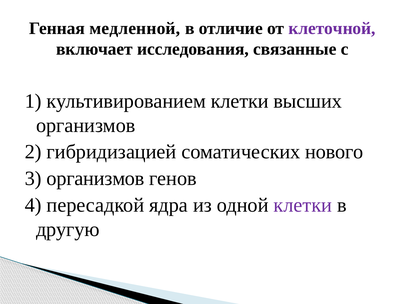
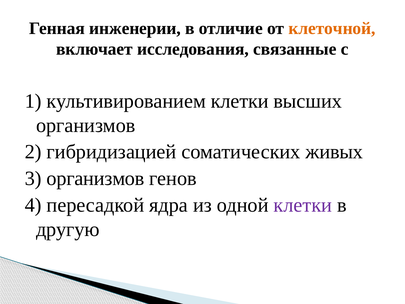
медленной: медленной -> инженерии (135, 28)
клеточной colour: purple -> orange (332, 28)
нового: нового -> живых (334, 152)
